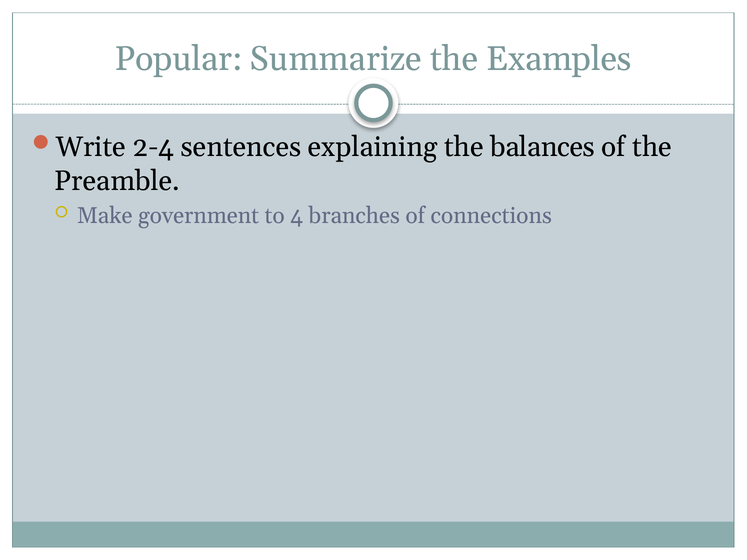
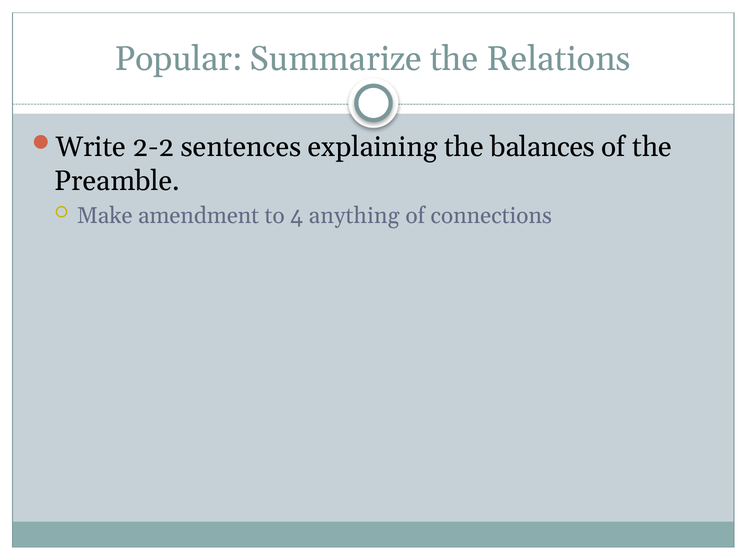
Examples: Examples -> Relations (559, 59)
2-4: 2-4 -> 2-2 (153, 147)
government: government -> amendment (199, 216)
branches: branches -> anything (354, 216)
